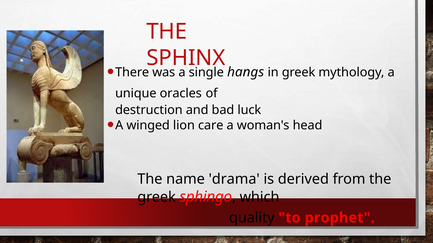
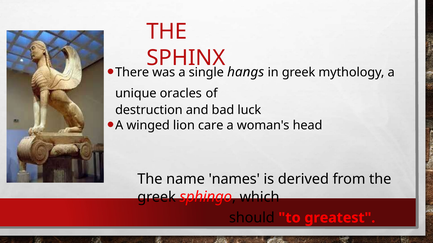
drama: drama -> names (234, 179)
quality: quality -> should (252, 218)
prophet: prophet -> greatest (340, 218)
